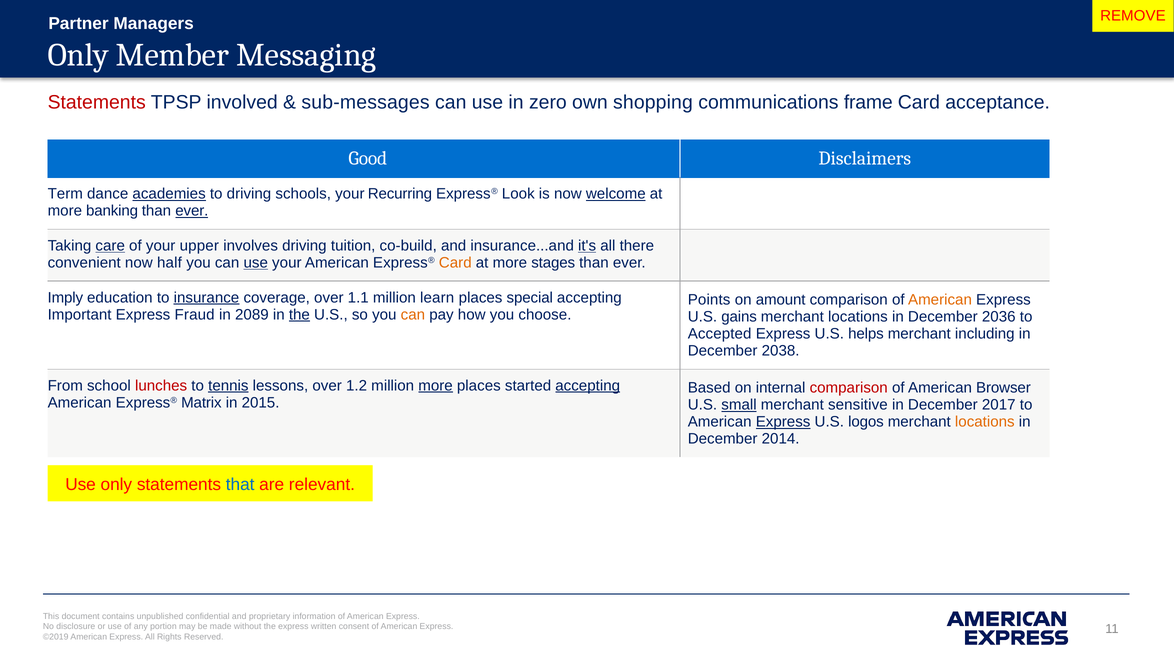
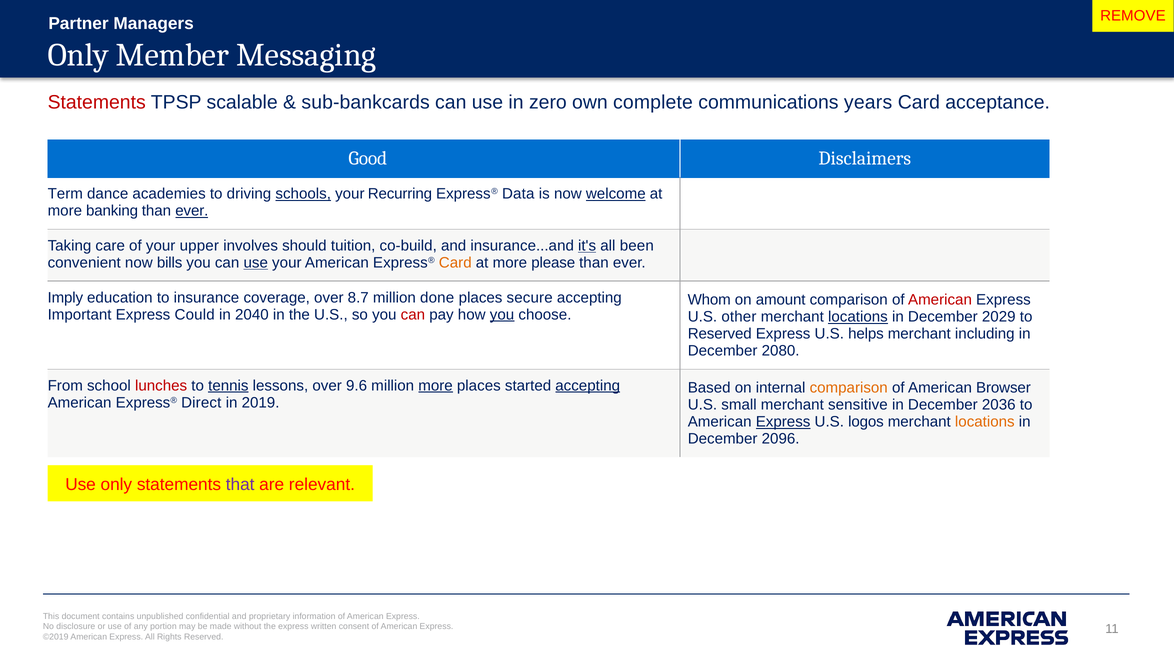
involved: involved -> scalable (242, 103)
sub-messages: sub-messages -> sub-bankcards (366, 103)
shopping: shopping -> complete (653, 103)
frame: frame -> years (868, 103)
academies underline: present -> none (169, 194)
schools underline: none -> present (303, 194)
Look: Look -> Data (518, 194)
care underline: present -> none (110, 246)
involves driving: driving -> should (304, 246)
there: there -> been (637, 246)
half: half -> bills (170, 263)
stages: stages -> please (553, 263)
insurance underline: present -> none (206, 298)
1.1: 1.1 -> 8.7 (358, 298)
learn: learn -> done (437, 298)
special: special -> secure (530, 298)
Points: Points -> Whom (709, 300)
American colour: orange -> red (940, 300)
Fraud: Fraud -> Could (195, 315)
2089: 2089 -> 2040 (252, 315)
the underline: present -> none (299, 315)
can colour: orange -> red (413, 315)
you underline: none -> present (502, 315)
gains: gains -> other (739, 317)
locations underline: none -> present (858, 317)
2036: 2036 -> 2029 (999, 317)
Accepted: Accepted -> Reserved (720, 334)
2038: 2038 -> 2080 (781, 351)
1.2: 1.2 -> 9.6 (357, 386)
comparison colour: red -> orange (849, 388)
Matrix: Matrix -> Direct (201, 403)
2015: 2015 -> 2019 (261, 403)
small underline: present -> none (739, 405)
2017: 2017 -> 2036 (999, 405)
2014: 2014 -> 2096 (781, 439)
that colour: blue -> purple (240, 485)
